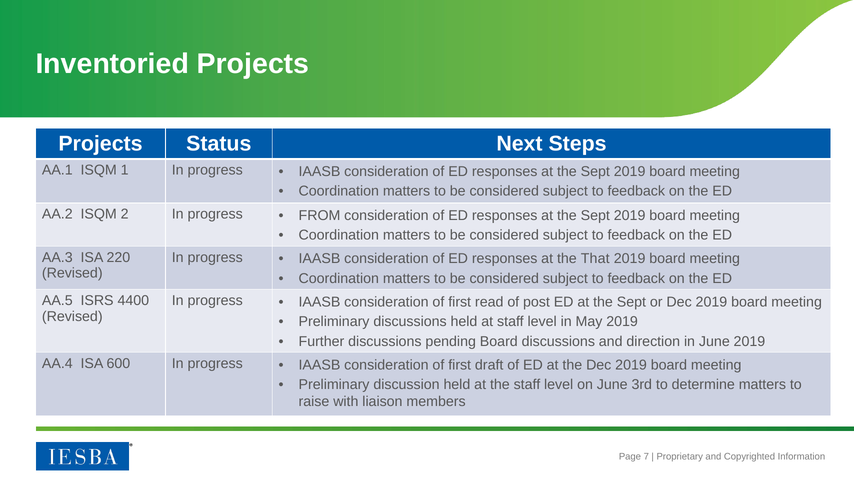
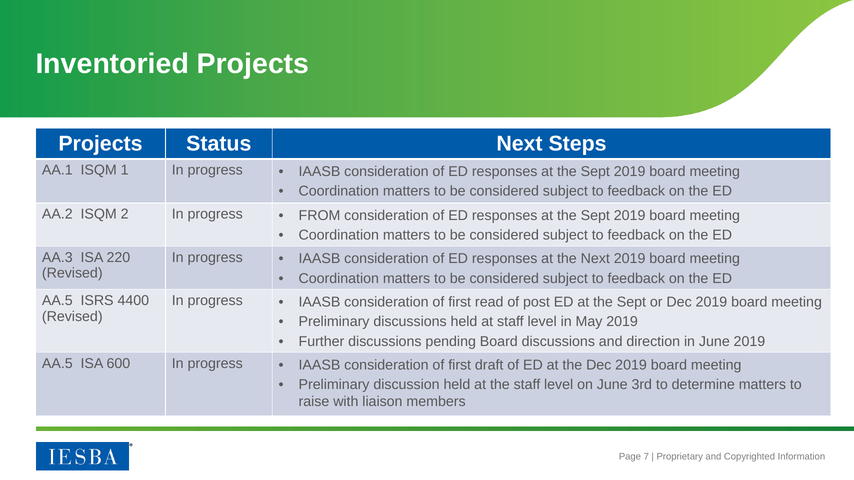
the That: That -> Next (595, 259)
AA.4: AA.4 -> AA.5 (57, 364)
